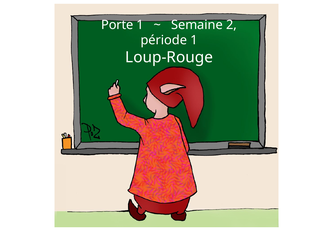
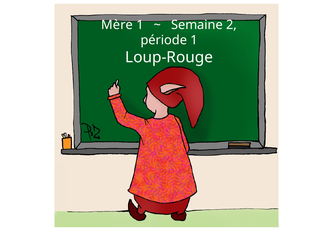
Porte: Porte -> Mère (117, 25)
